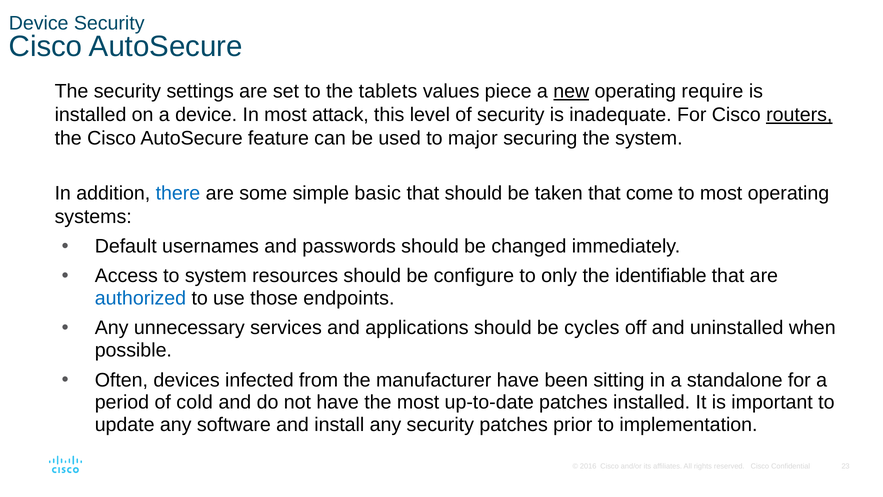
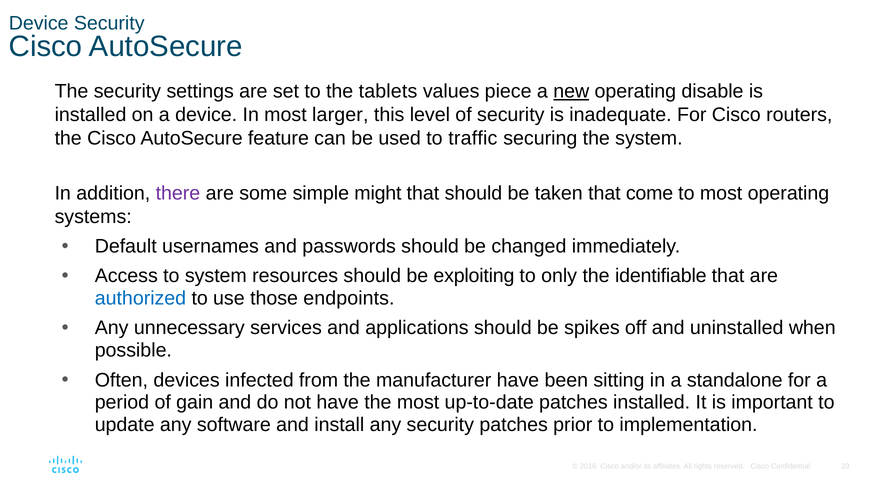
require: require -> disable (712, 91)
attack: attack -> larger (340, 115)
routers underline: present -> none (799, 115)
major: major -> traffic (473, 138)
there colour: blue -> purple (178, 193)
basic: basic -> might (378, 193)
configure: configure -> exploiting (474, 276)
cycles: cycles -> spikes (592, 328)
cold: cold -> gain (195, 402)
